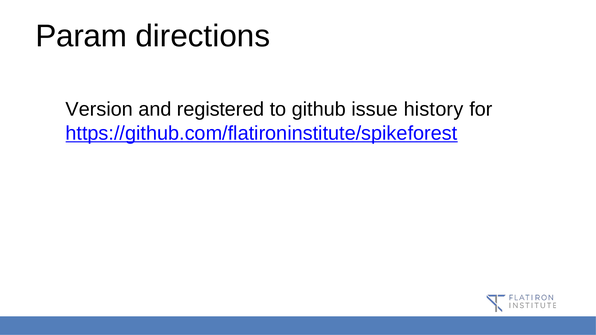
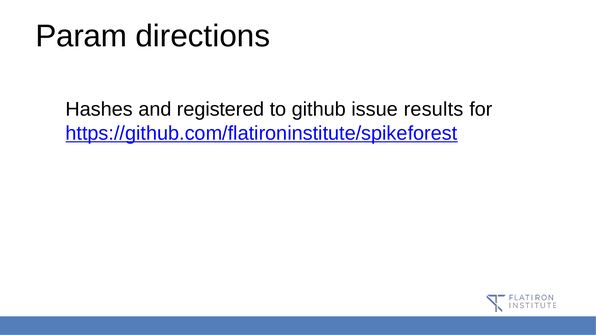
Version: Version -> Hashes (99, 109)
history: history -> results (434, 109)
